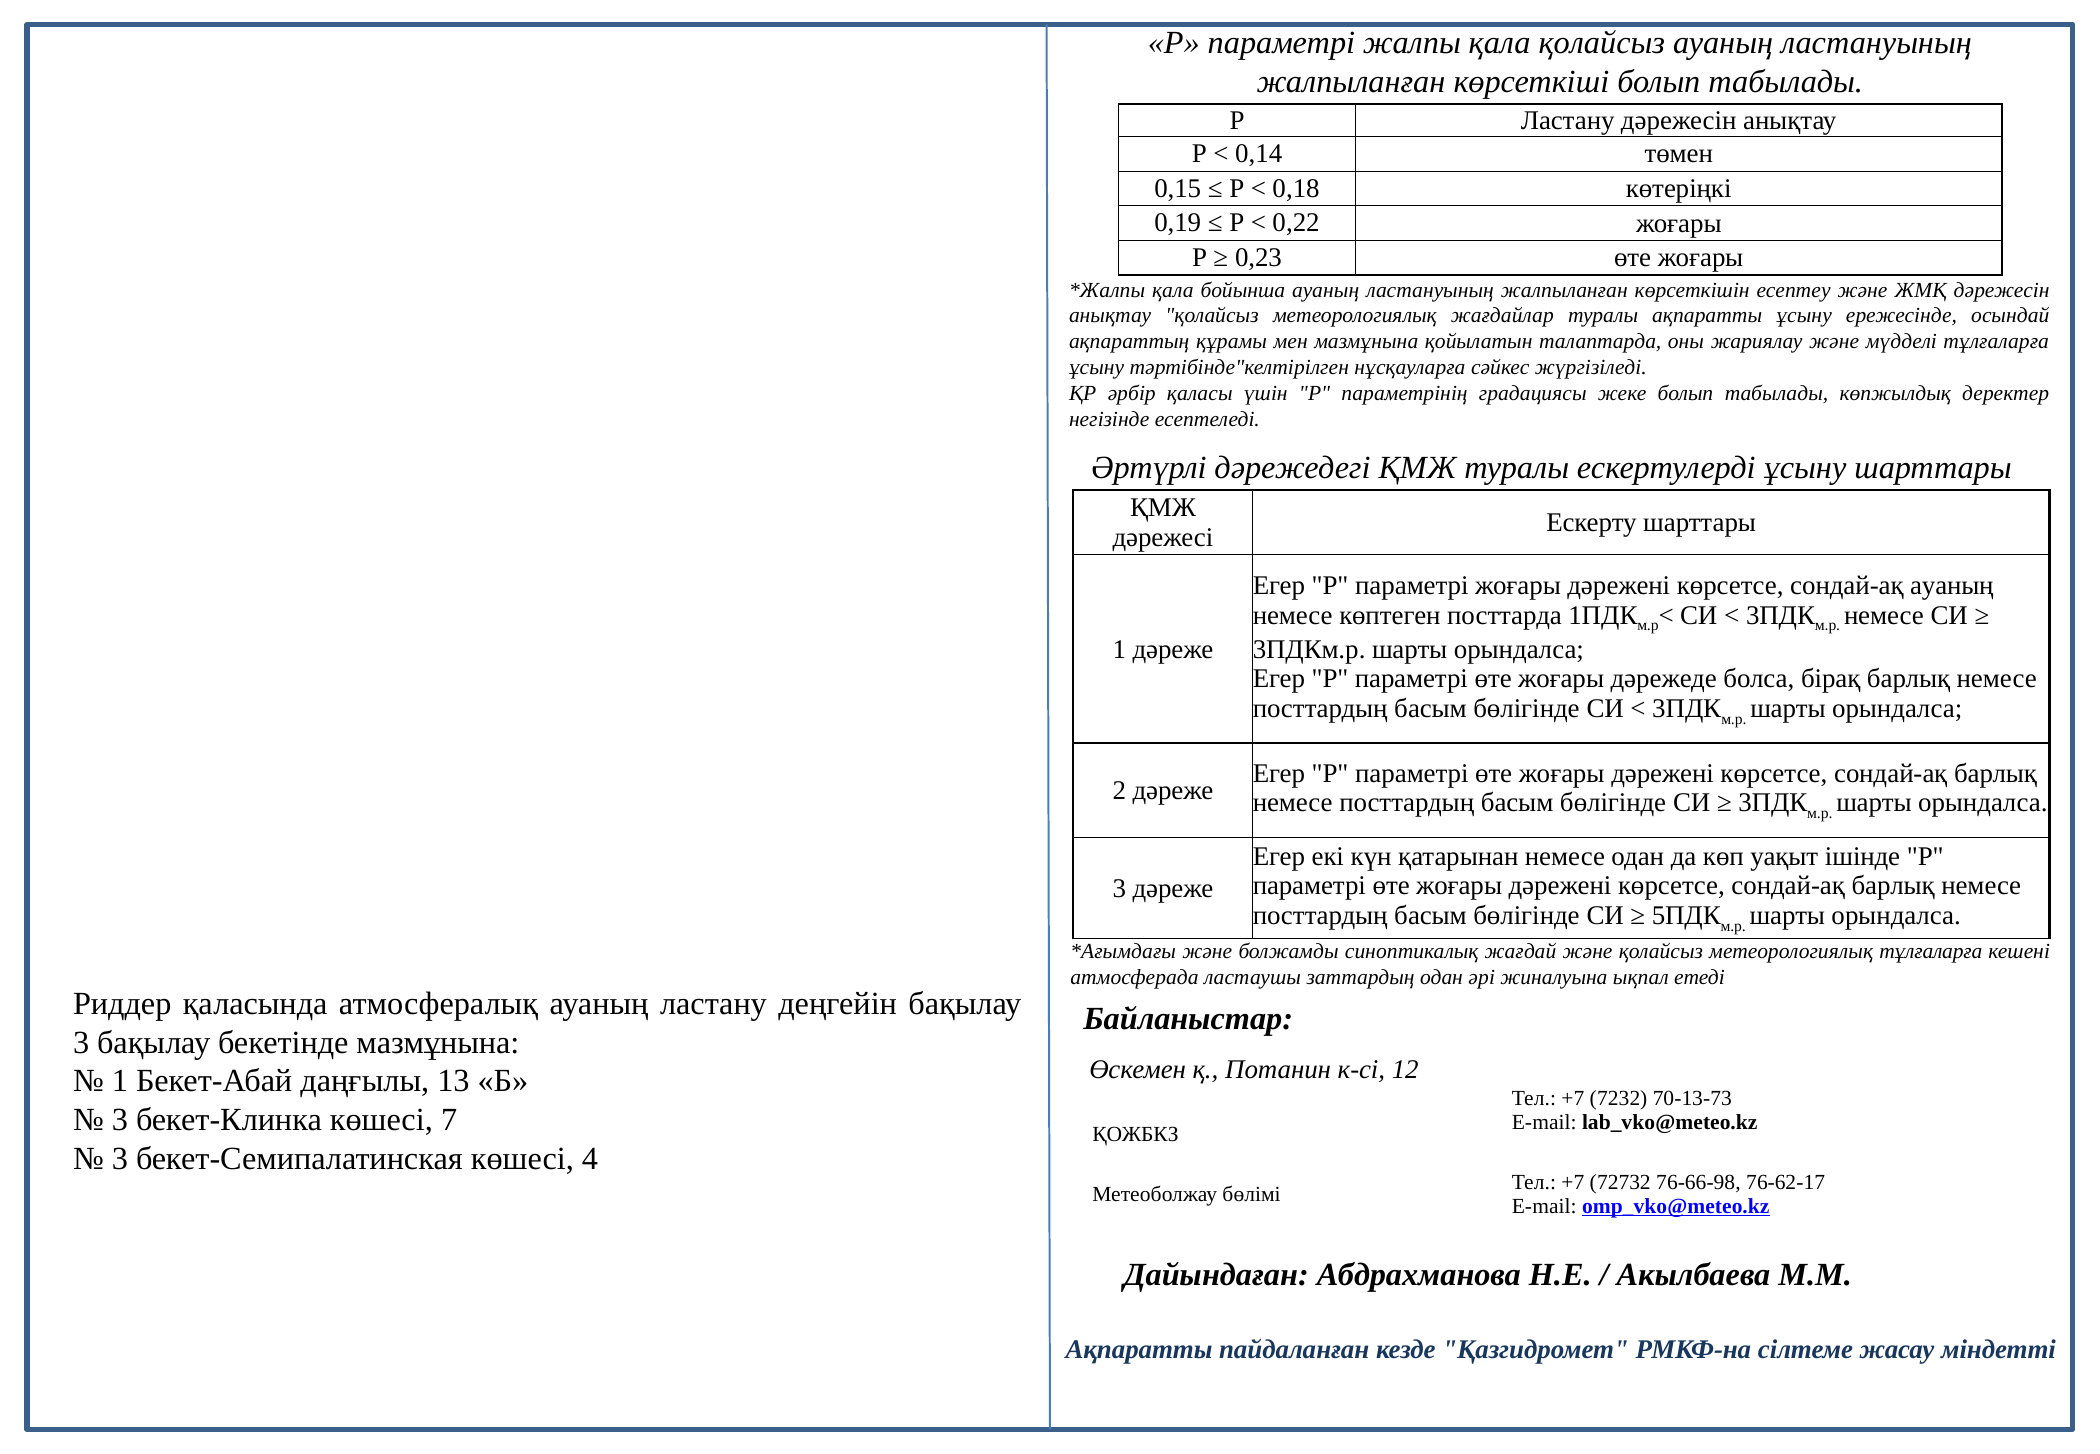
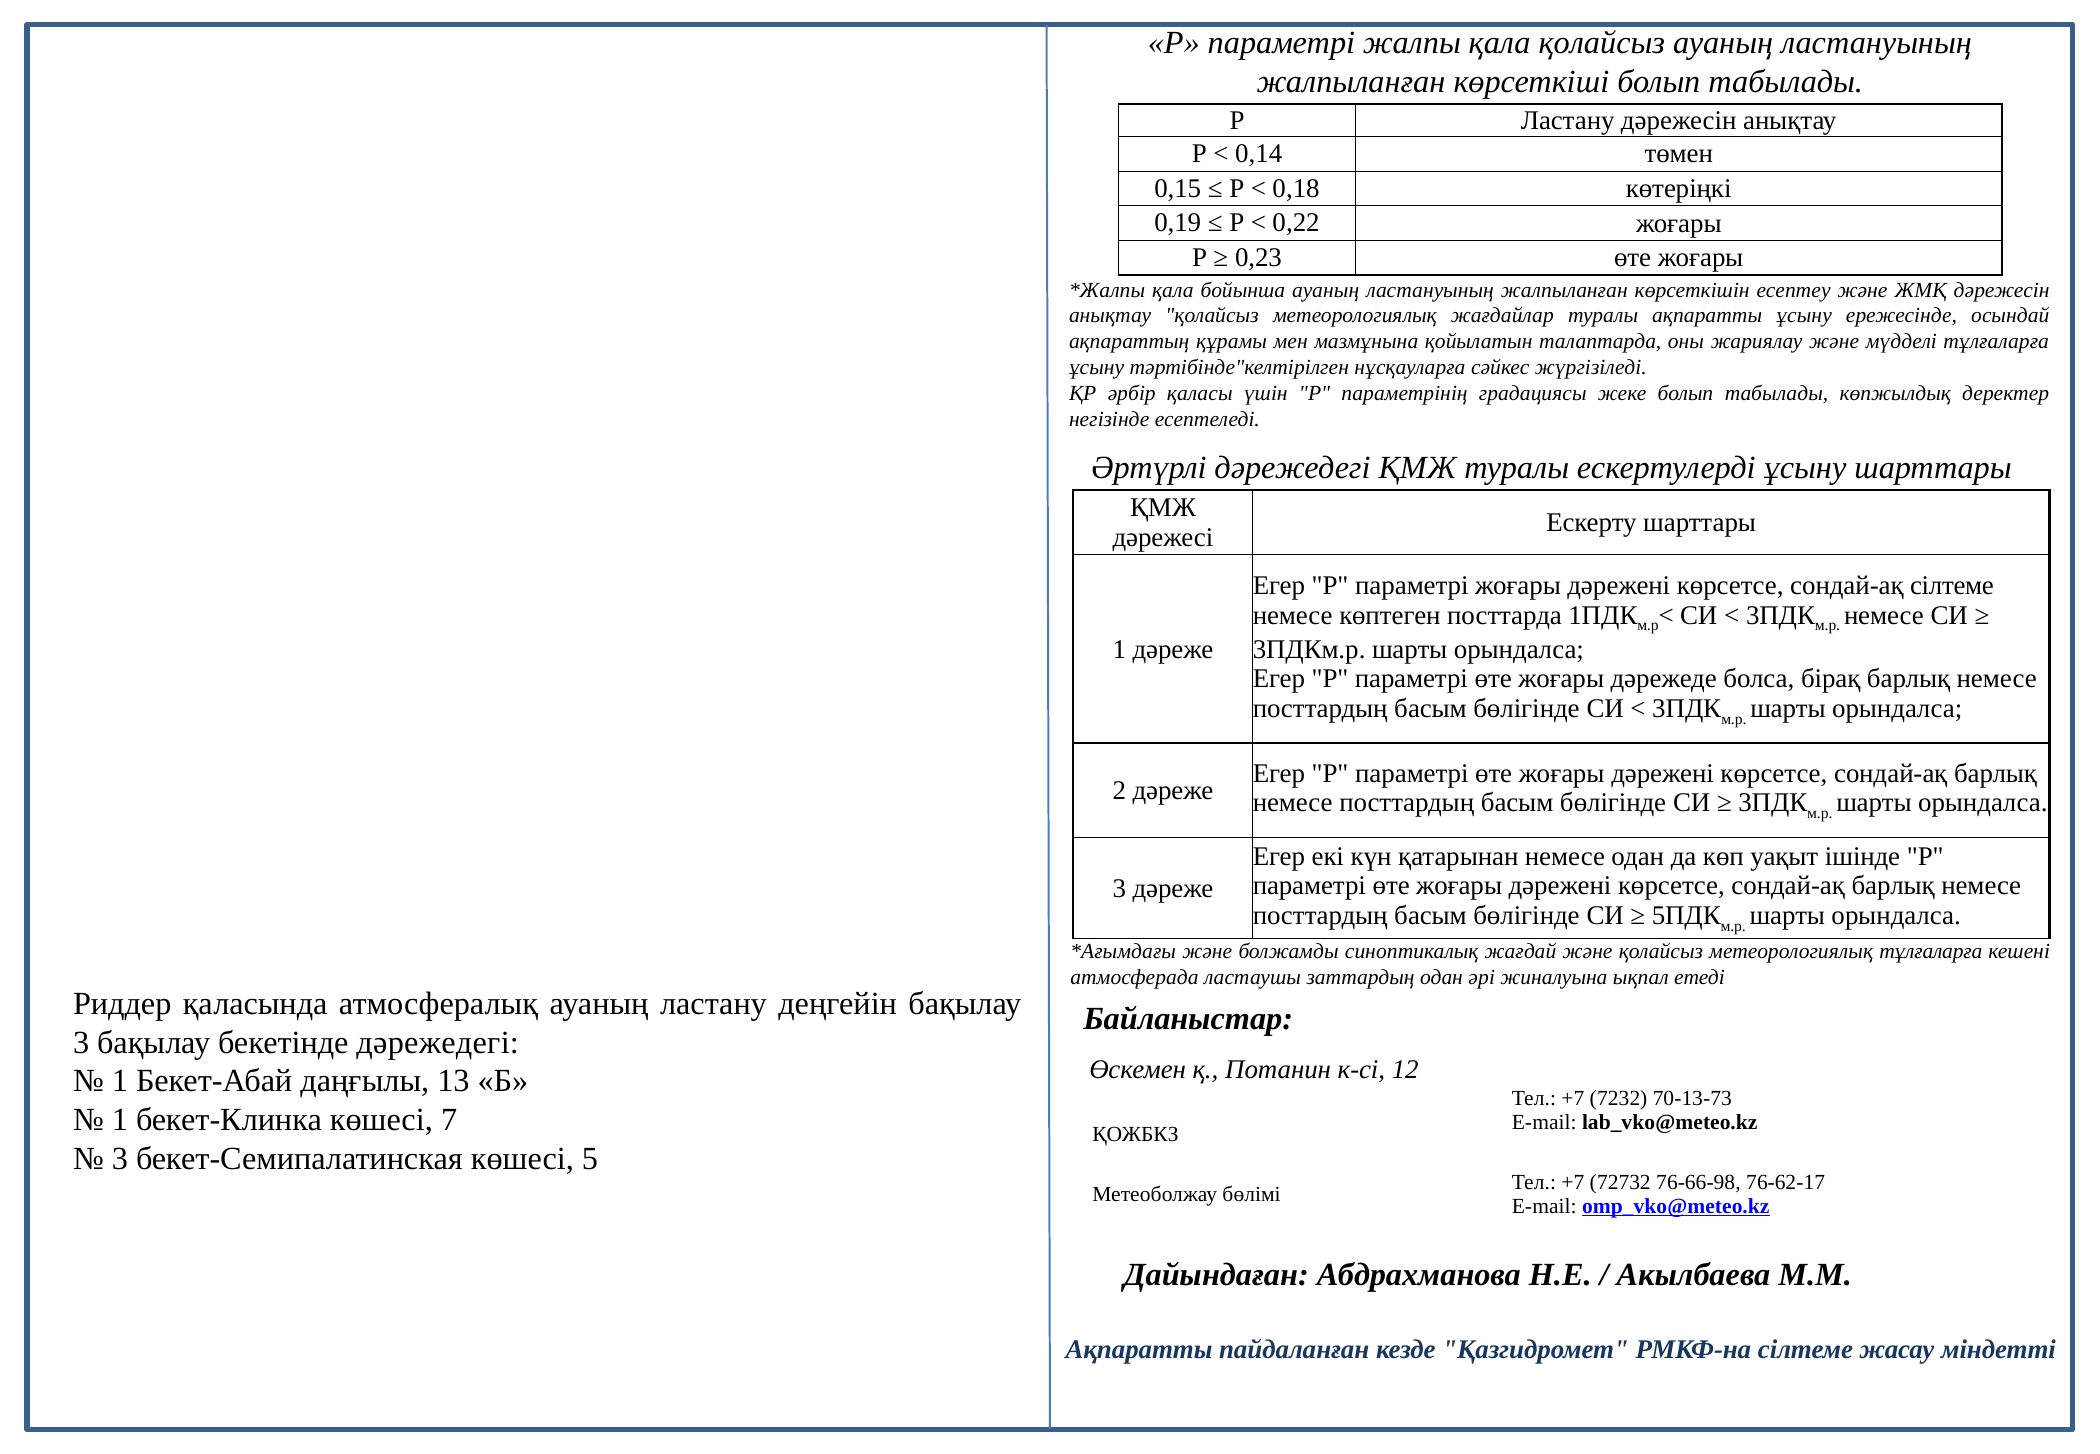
сондай-ақ ауаның: ауаның -> сілтеме (1952, 585)
бекетінде мазмұнына: мазмұнына -> дәрежедегі (438, 1042)
3: 3 -> 1 (120, 1120)
4: 4 -> 5 (590, 1159)
